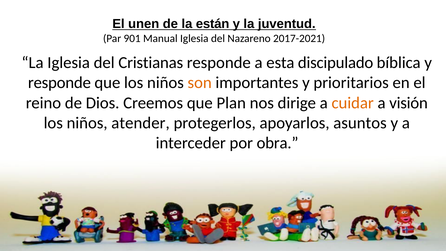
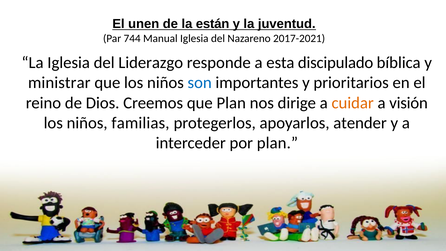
901: 901 -> 744 (132, 38)
Cristianas: Cristianas -> Liderazgo (151, 63)
responde: responde -> ministrar (59, 83)
son colour: orange -> blue (200, 83)
atender: atender -> familias (140, 123)
asuntos: asuntos -> atender (360, 123)
por obra: obra -> plan (277, 143)
